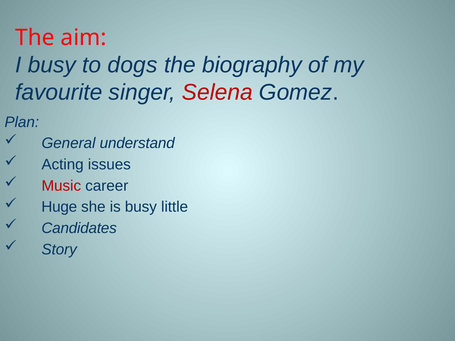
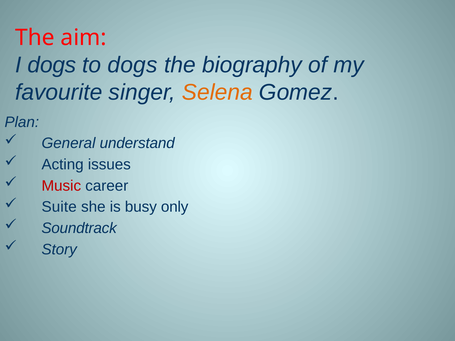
I busy: busy -> dogs (52, 65)
Selena colour: red -> orange (217, 92)
Huge: Huge -> Suite (59, 207)
little: little -> only (175, 207)
Candidates: Candidates -> Soundtrack (79, 228)
